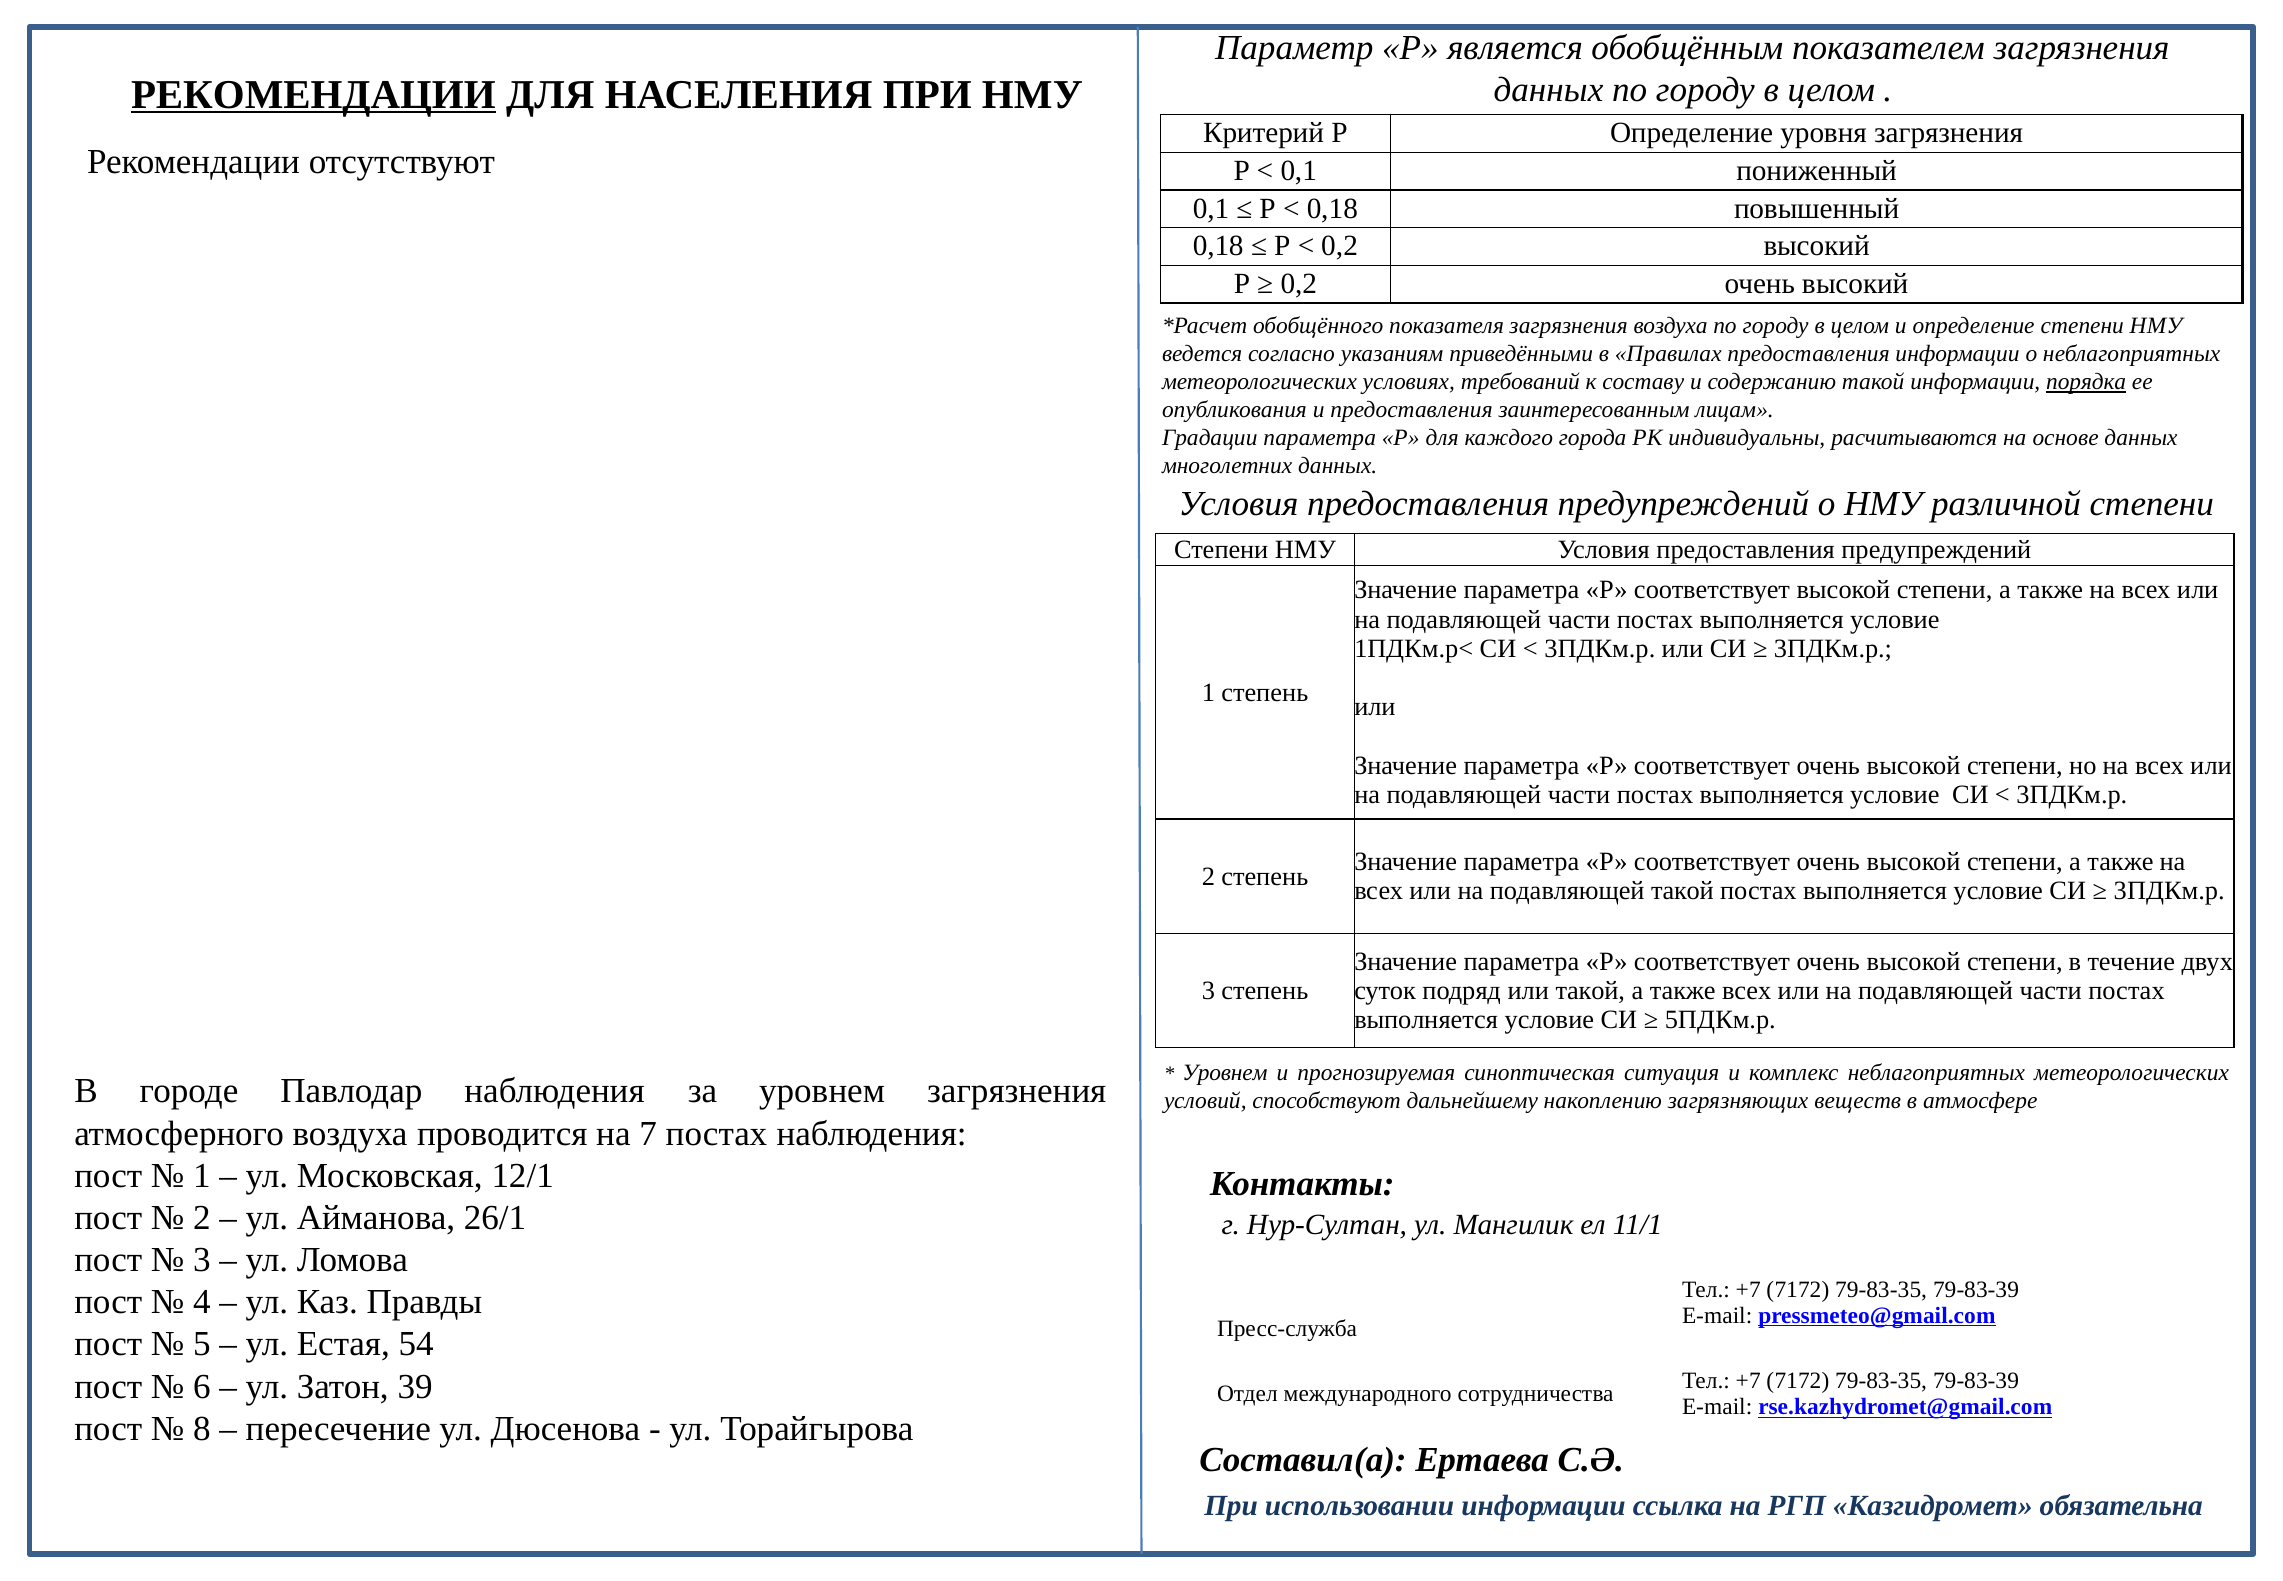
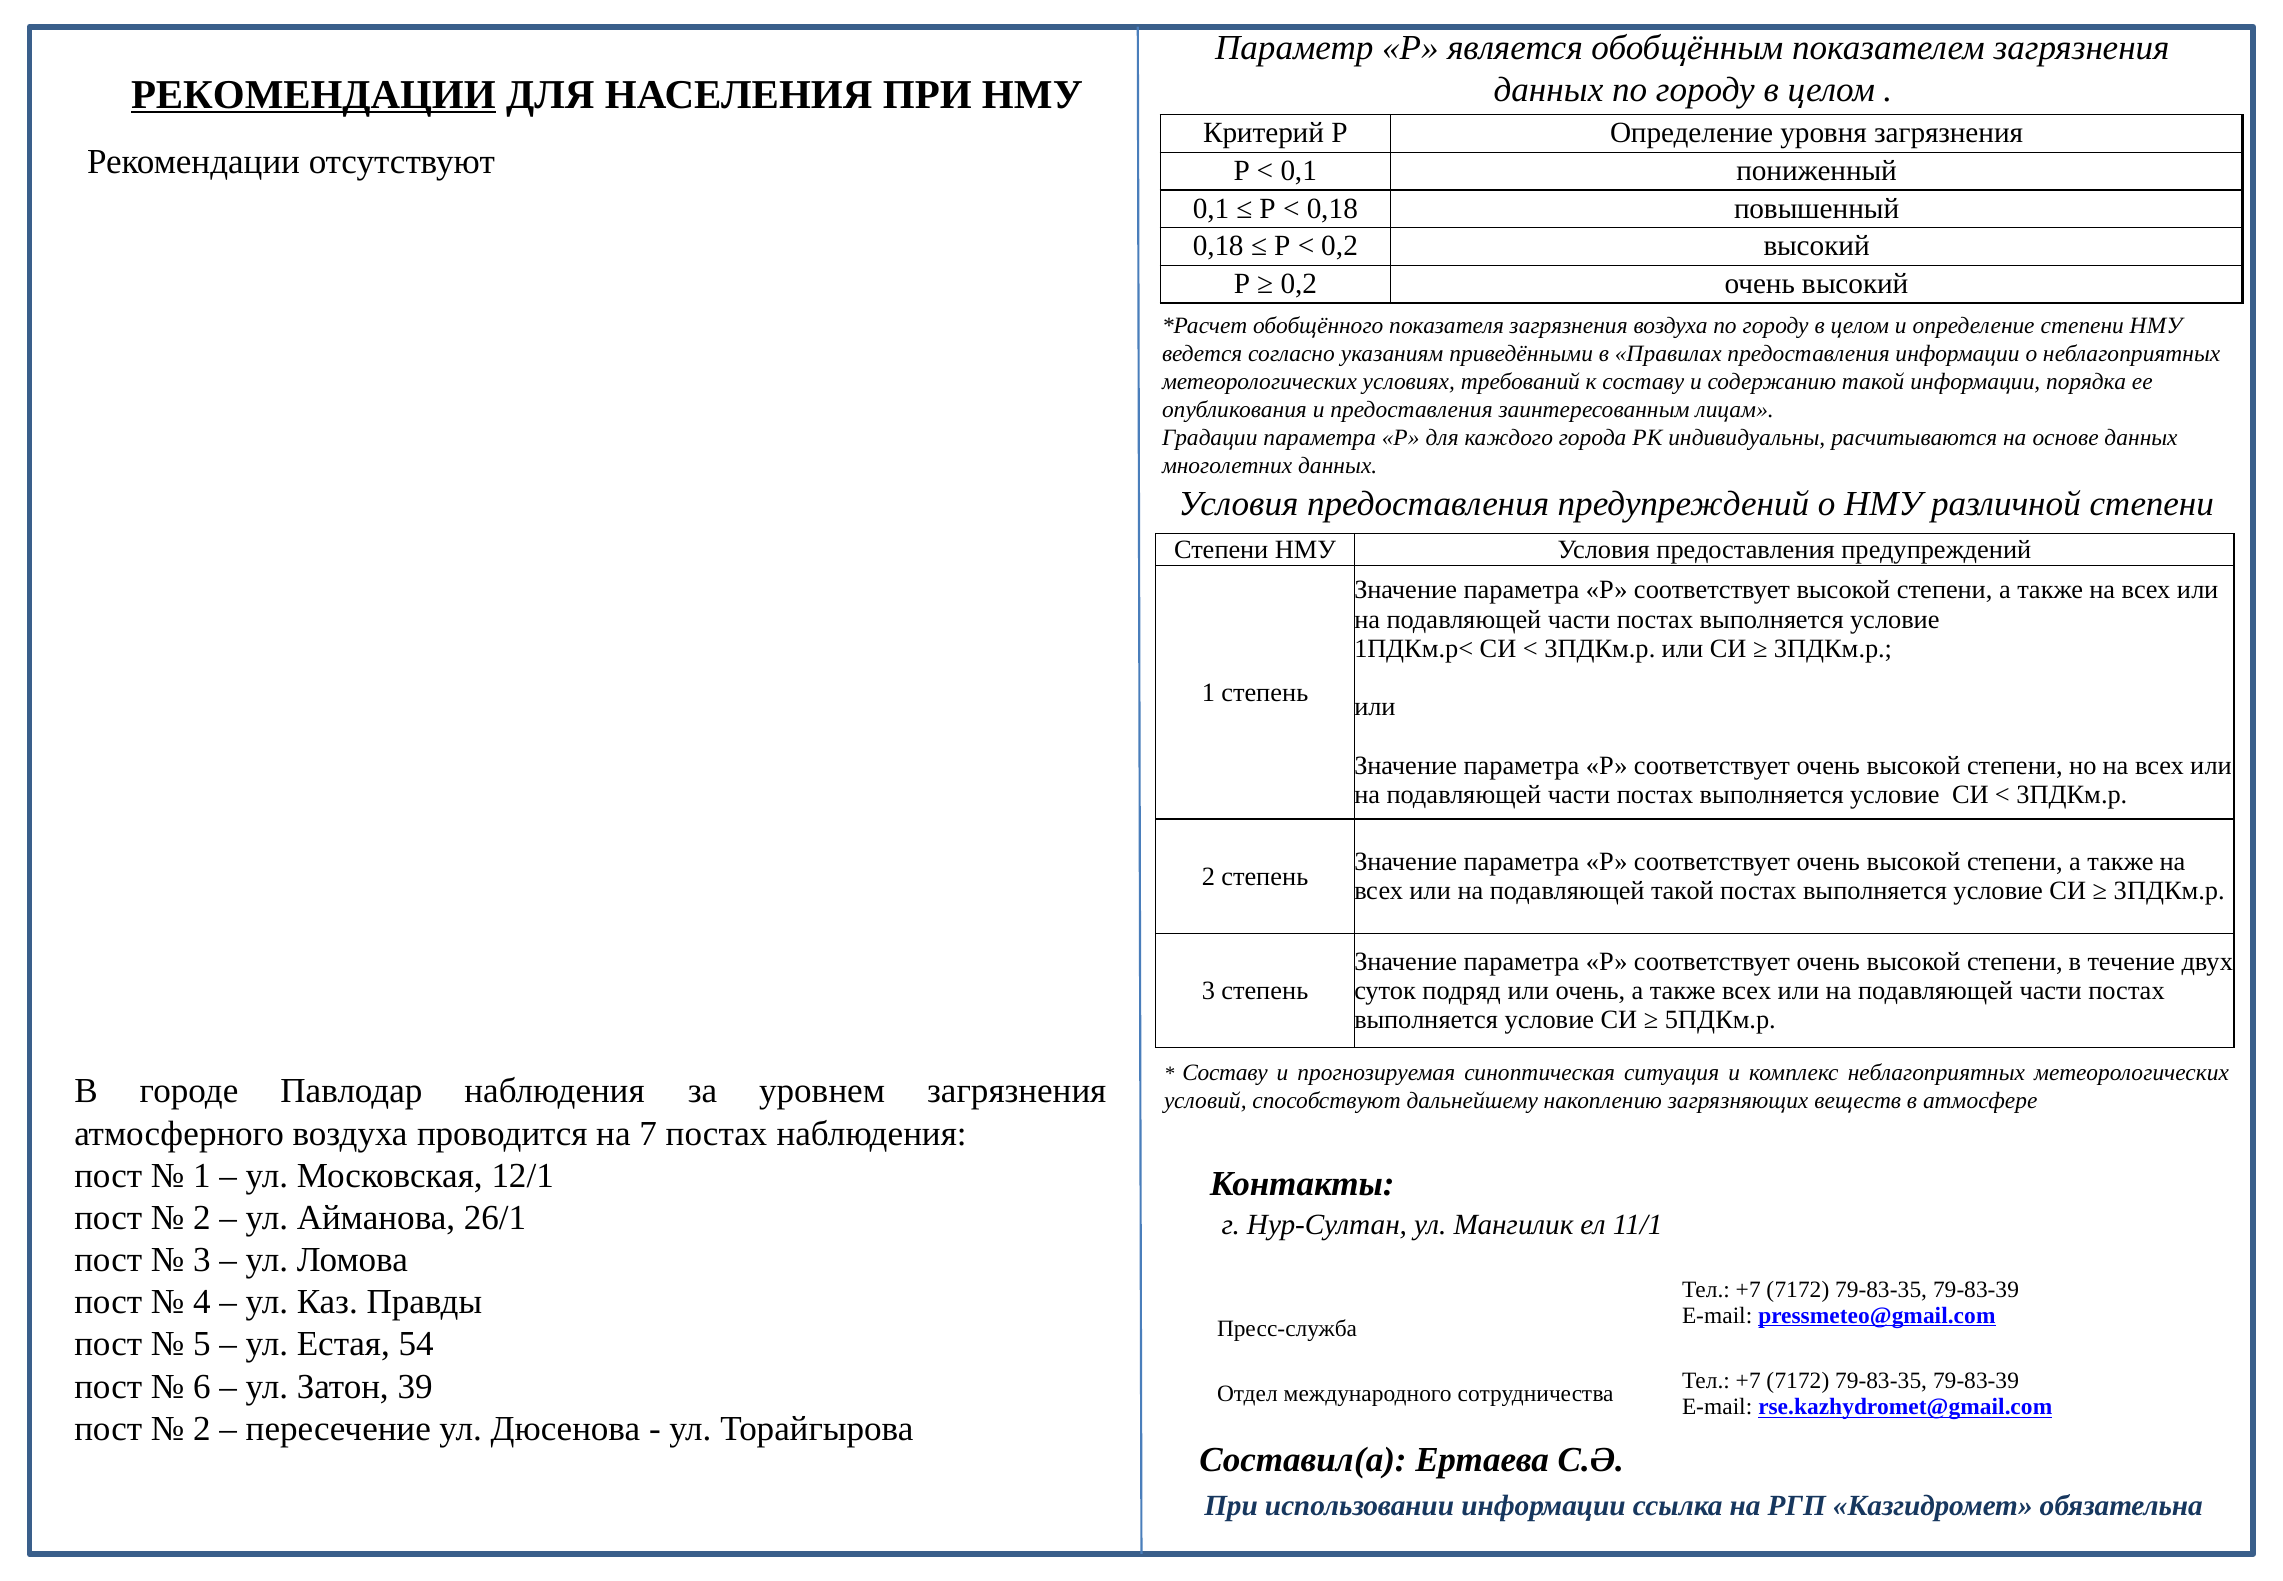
порядка underline: present -> none (2086, 382)
или такой: такой -> очень (1590, 990)
Уровнем: Уровнем -> Составу (1225, 1073)
8: 8 -> 2 (202, 1428)
